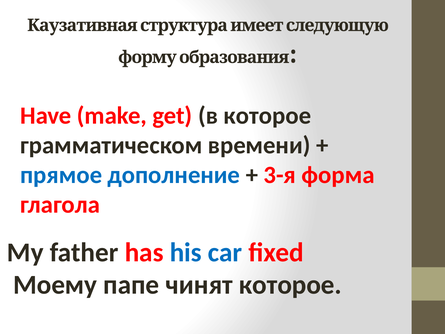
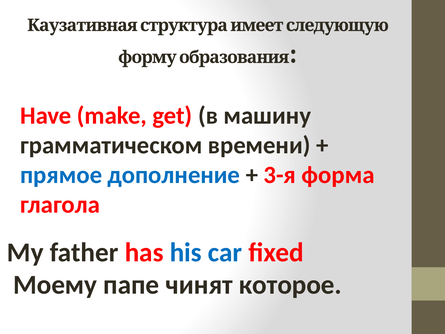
в которое: которое -> машину (267, 116)
